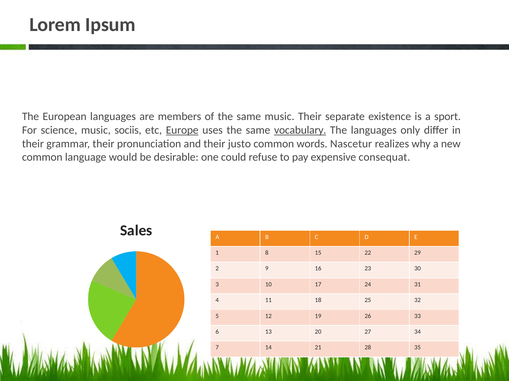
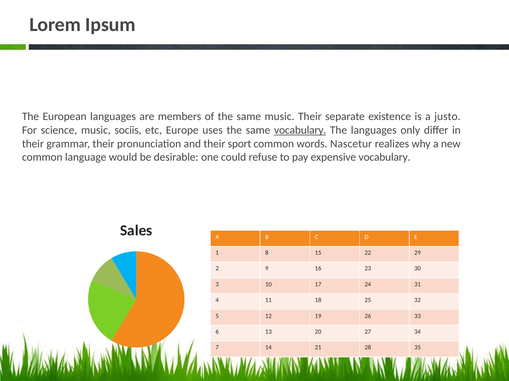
sport: sport -> justo (447, 117)
Europe underline: present -> none (182, 130)
justo: justo -> sport (240, 144)
expensive consequat: consequat -> vocabulary (385, 158)
